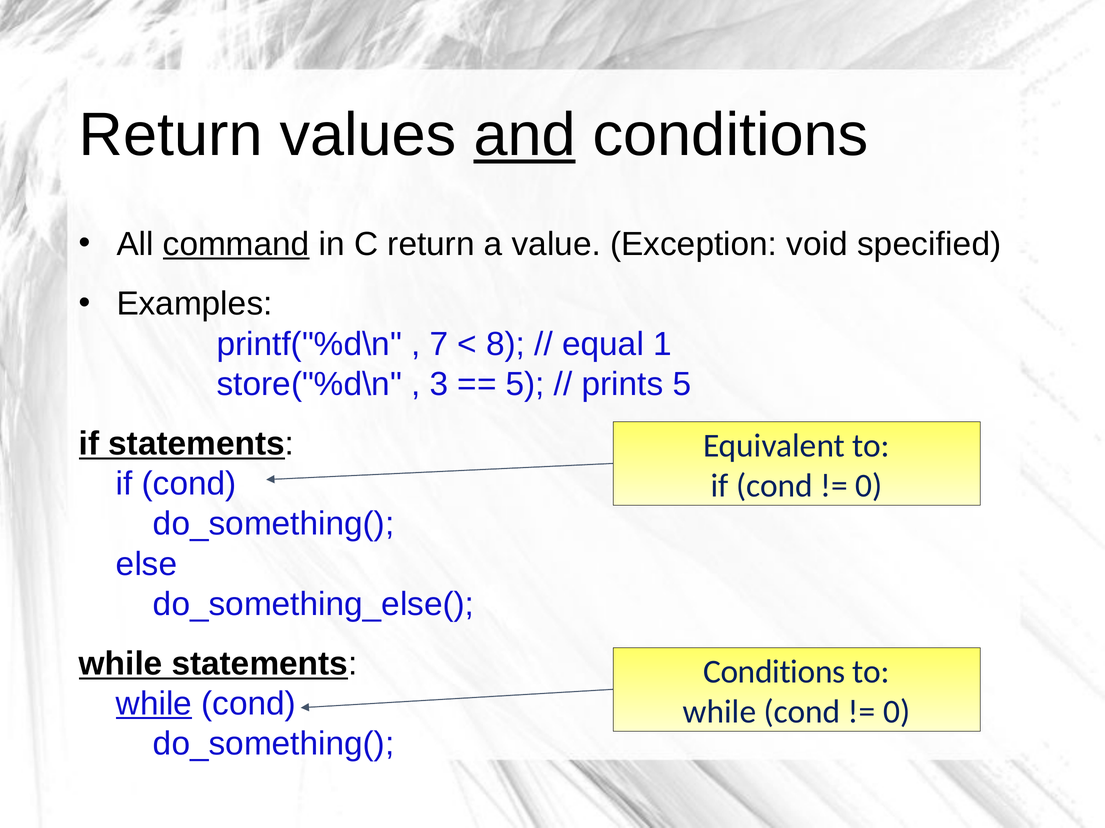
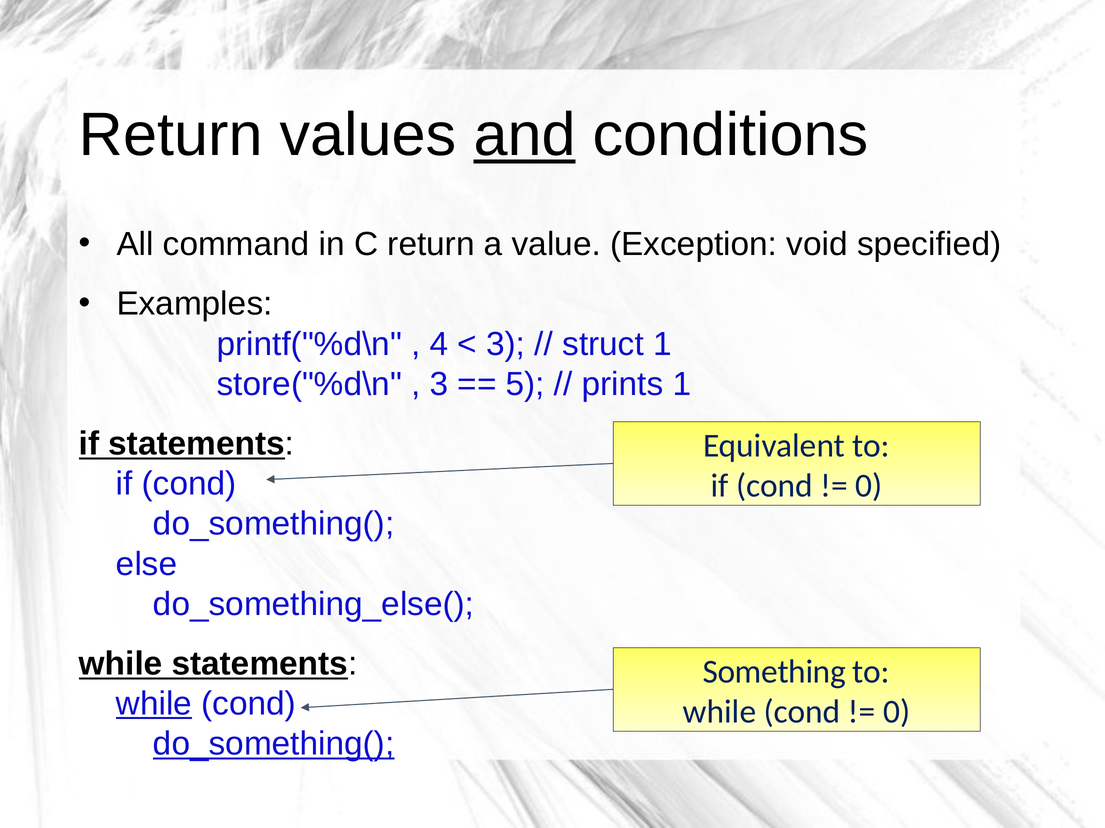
command underline: present -> none (236, 244)
7: 7 -> 4 (439, 344)
8: 8 -> 3 (506, 344)
equal: equal -> struct (603, 344)
prints 5: 5 -> 1 (682, 384)
Conditions: Conditions -> Something (774, 672)
do_something( underline: none -> present (274, 744)
